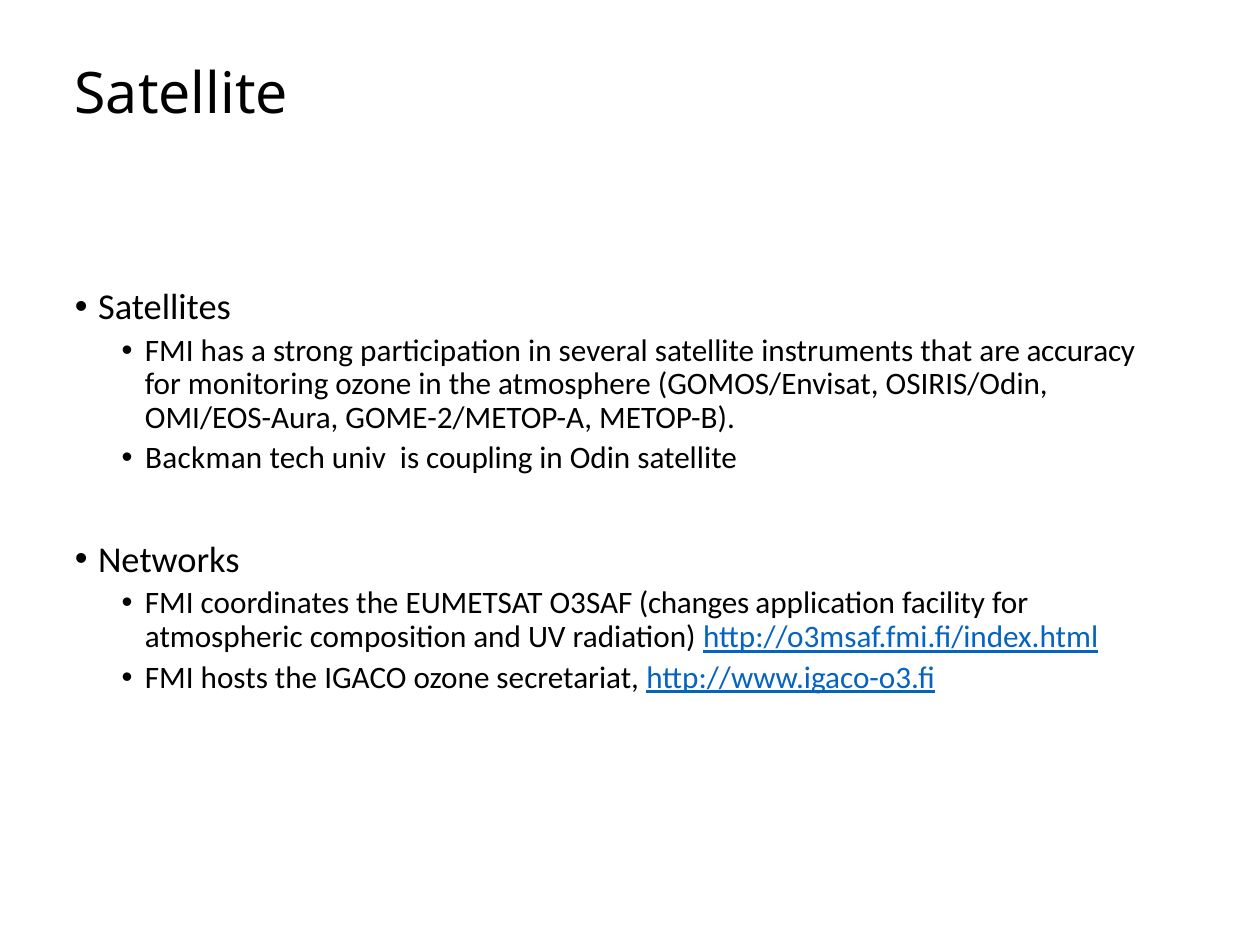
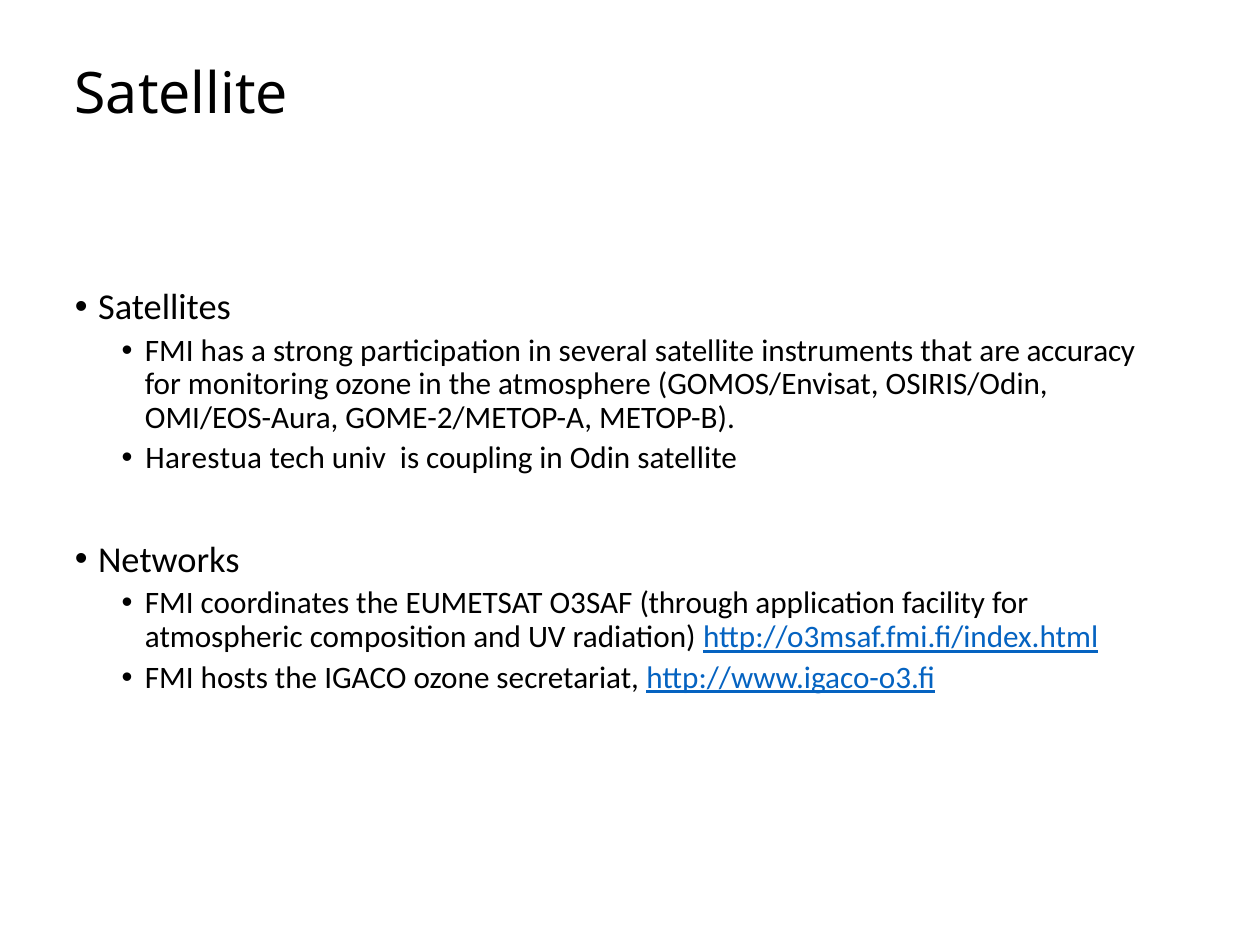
Backman: Backman -> Harestua (204, 458)
changes: changes -> through (694, 603)
